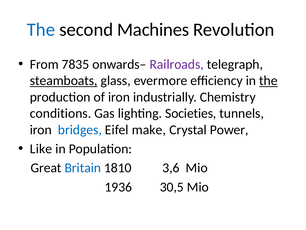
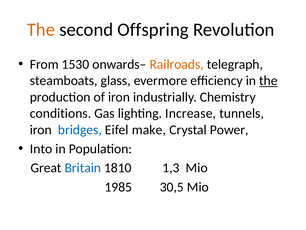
The colour: blue -> orange (41, 30)
Machines: Machines -> Offspring (153, 30)
7835: 7835 -> 1530 (75, 64)
Railroads colour: purple -> orange (177, 64)
steamboats underline: present -> none (64, 81)
Societies: Societies -> Increase (191, 113)
Like: Like -> Into (41, 149)
3,6: 3,6 -> 1,3 (171, 168)
1936: 1936 -> 1985 (118, 187)
